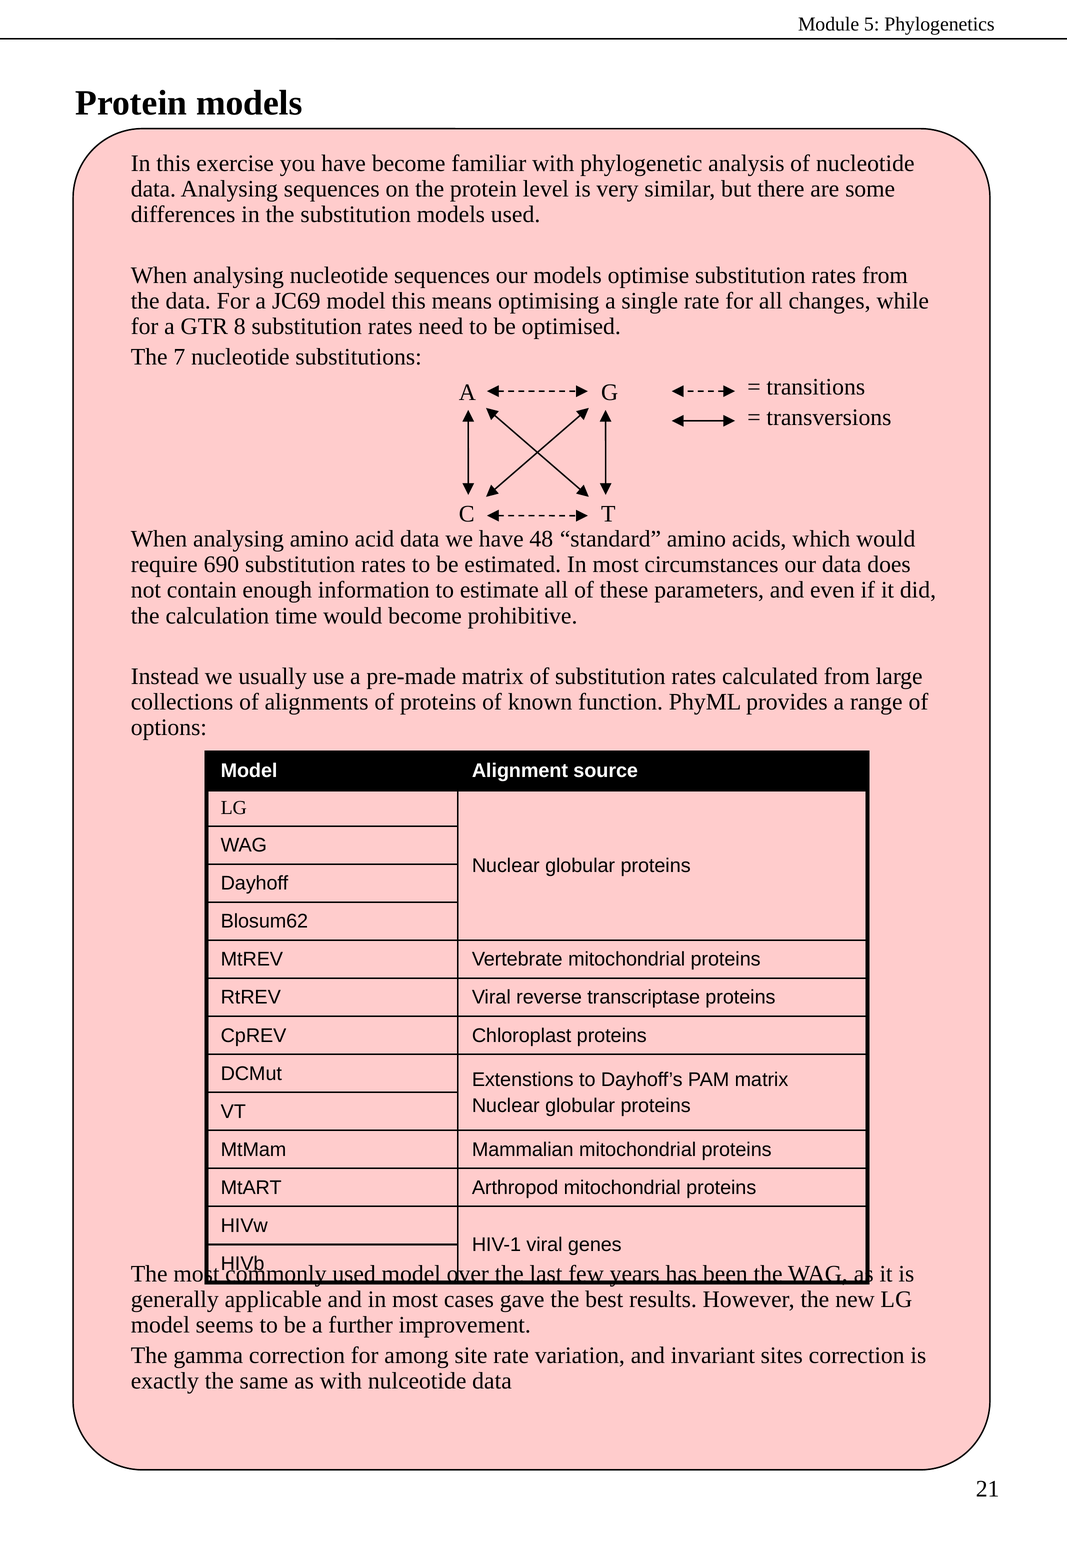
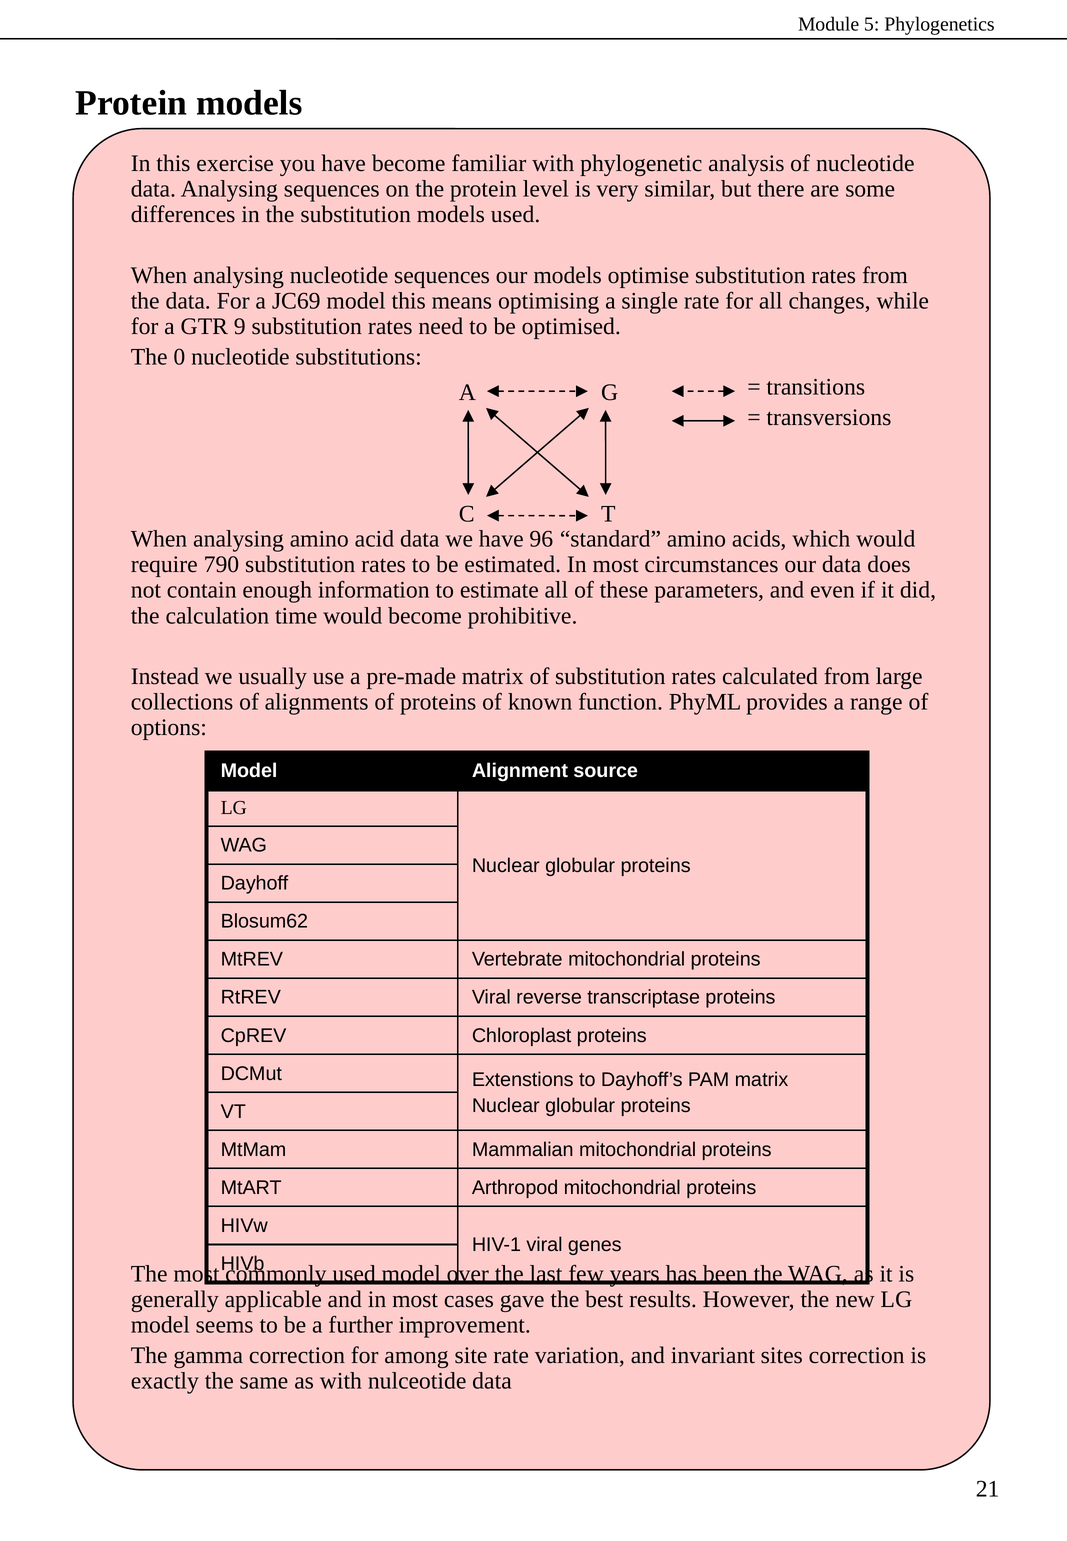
8: 8 -> 9 (240, 327)
7: 7 -> 0 (179, 357)
48: 48 -> 96 (541, 539)
690: 690 -> 790 (221, 565)
